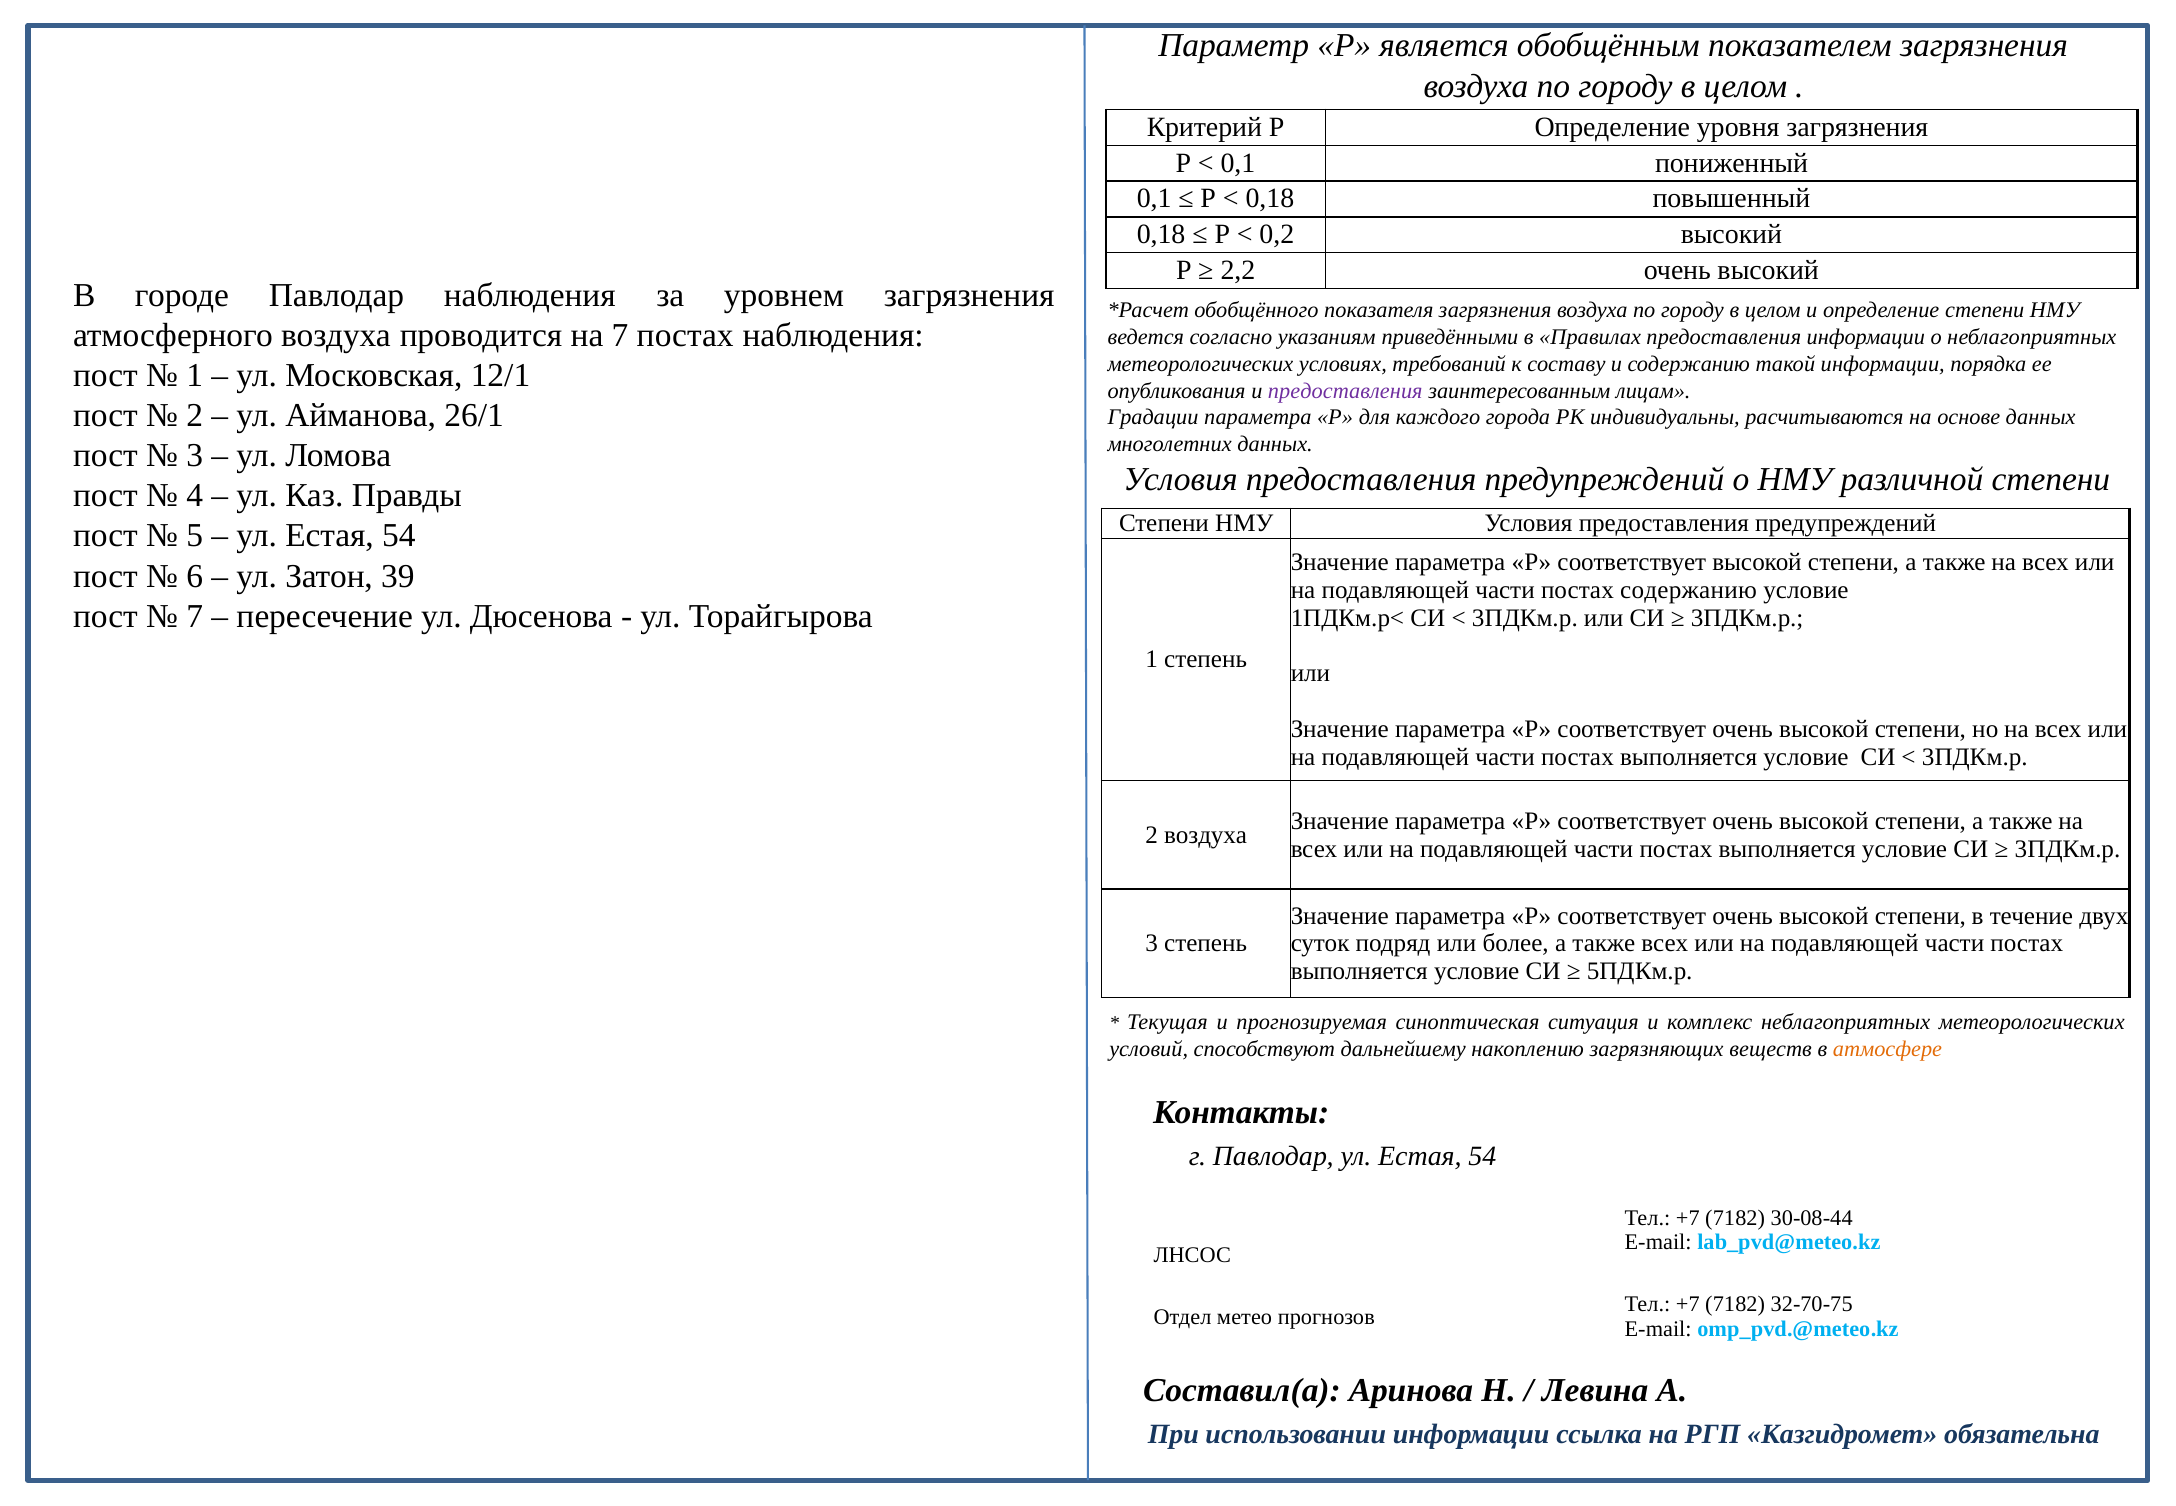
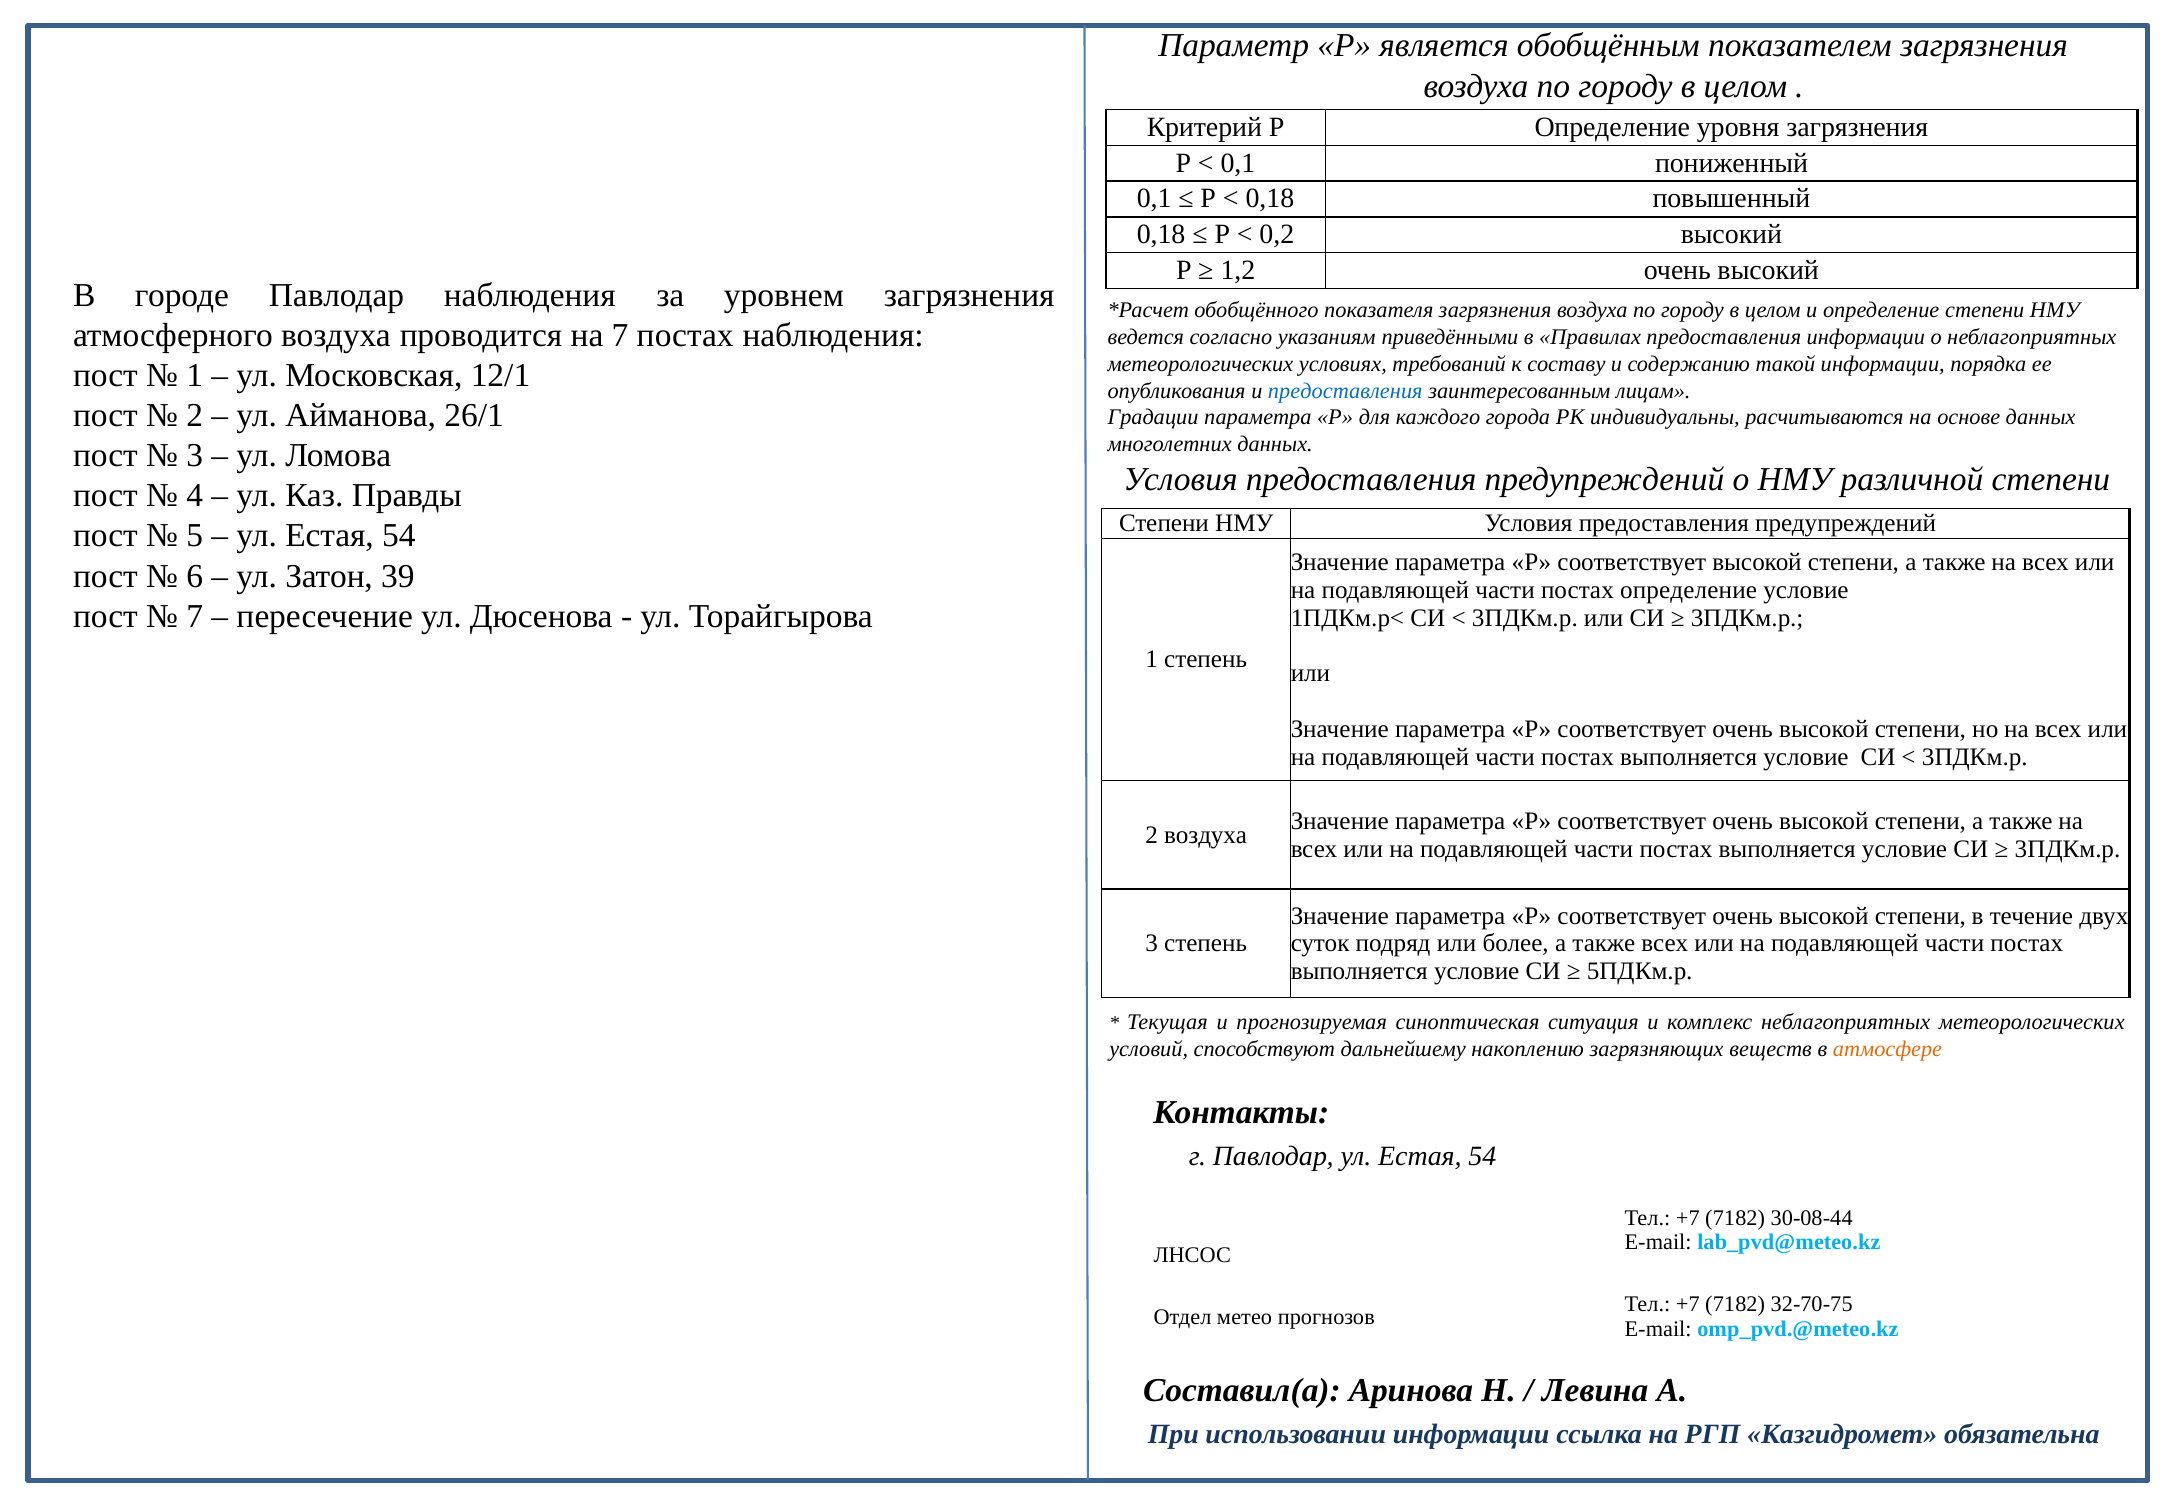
2,2: 2,2 -> 1,2 (1238, 271)
предоставления colour: purple -> blue (1345, 391)
постах содержанию: содержанию -> определение (1689, 590)
